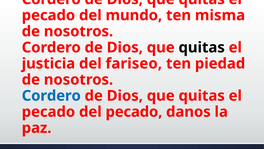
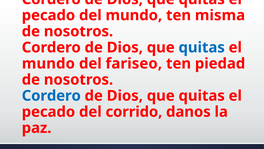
quitas colour: black -> blue (202, 47)
justicia: justicia -> mundo (48, 63)
del pecado: pecado -> corrido (134, 111)
